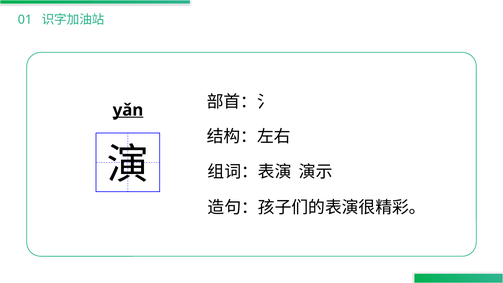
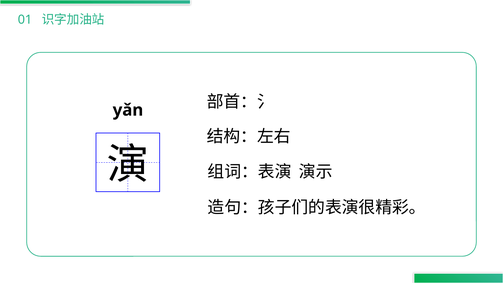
yǎn underline: present -> none (128, 110)
